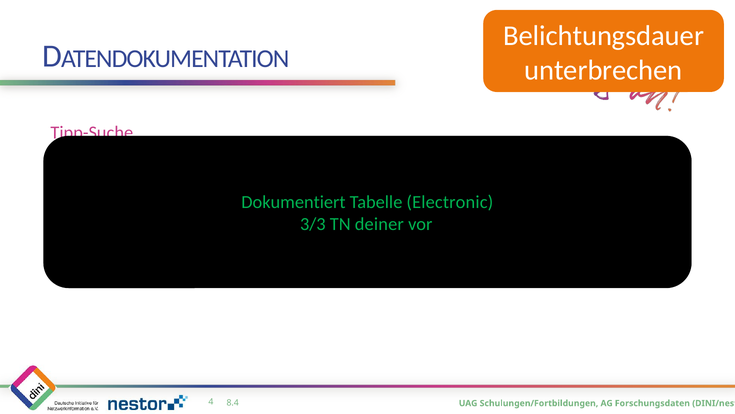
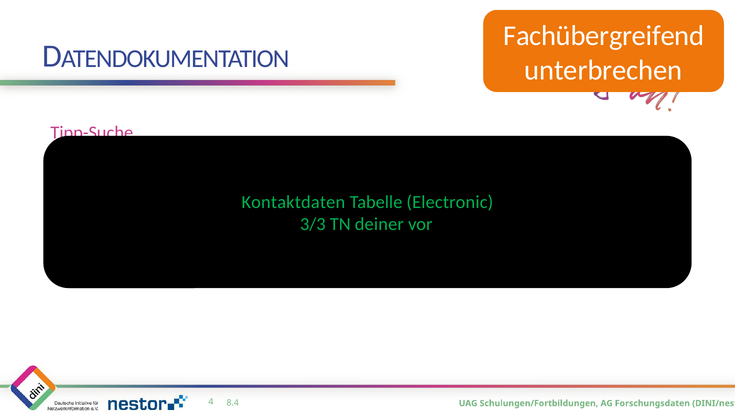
Belichtungsdauer: Belichtungsdauer -> Fachübergreifend (604, 36)
Dokumentiert: Dokumentiert -> Kontaktdaten (293, 202)
